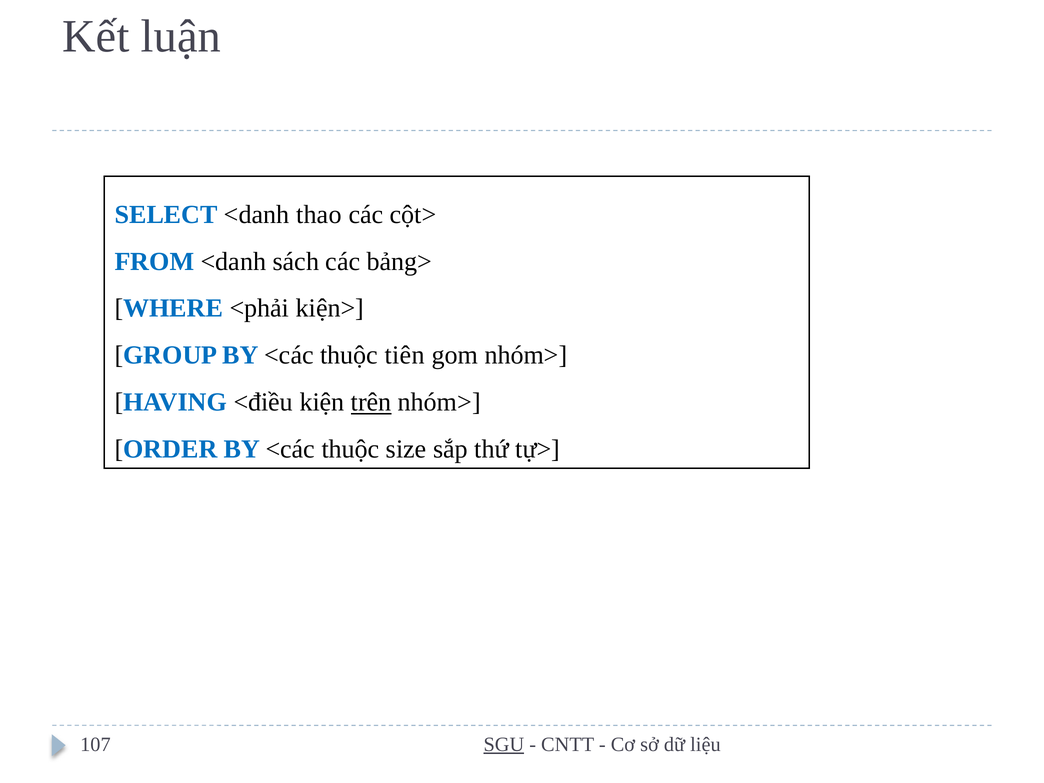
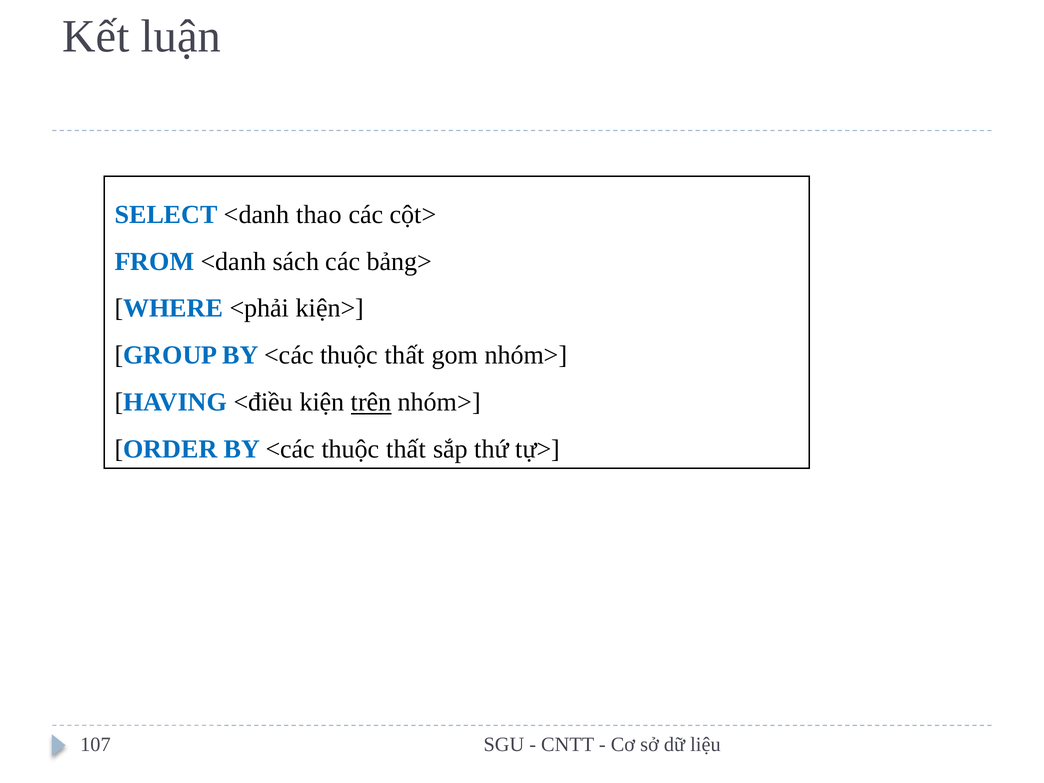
tiên: tiên -> thất (405, 355)
size: size -> thất (406, 449)
SGU underline: present -> none (504, 744)
